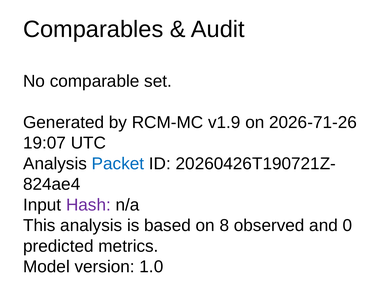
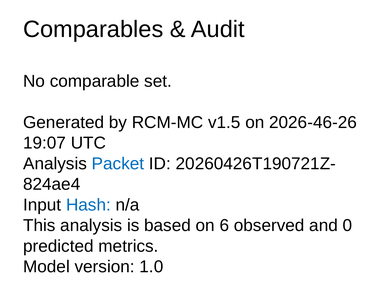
v1.9: v1.9 -> v1.5 (224, 122)
2026-71-26: 2026-71-26 -> 2026-46-26 (313, 122)
Hash colour: purple -> blue (88, 204)
8: 8 -> 6 (224, 225)
